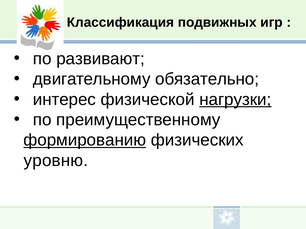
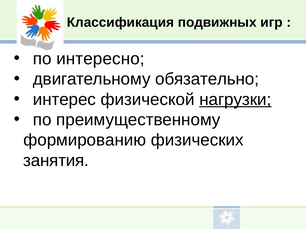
развивают: развивают -> интересно (100, 59)
формированию underline: present -> none (85, 140)
уровню: уровню -> занятия (56, 161)
